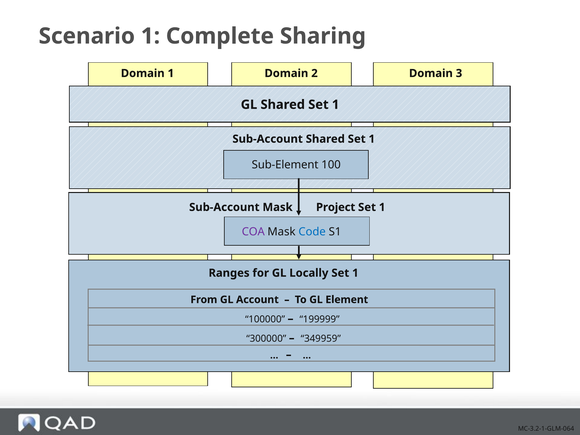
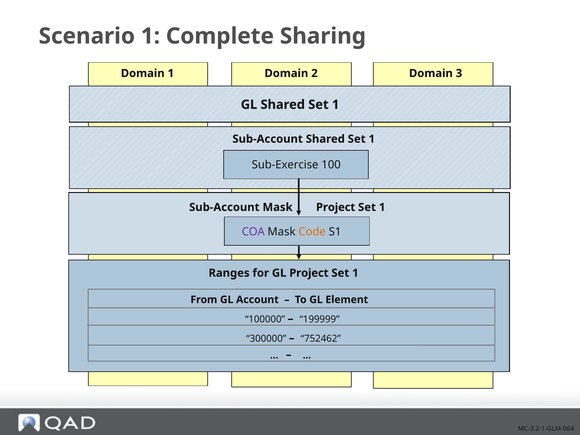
Sub-Element: Sub-Element -> Sub-Exercise (285, 165)
Code colour: blue -> orange (312, 232)
GL Locally: Locally -> Project (309, 273)
349959: 349959 -> 752462 (321, 339)
